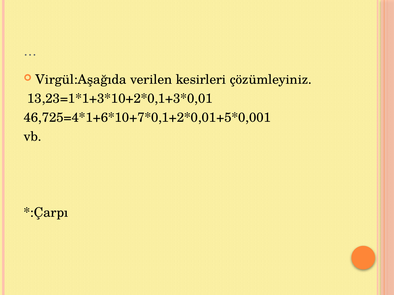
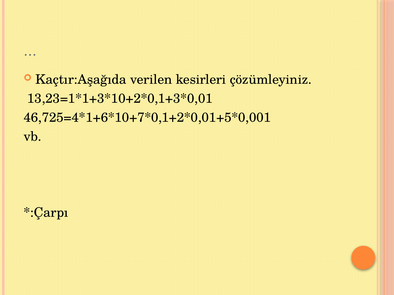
Virgül:Aşağıda: Virgül:Aşağıda -> Kaçtır:Aşağıda (81, 80)
